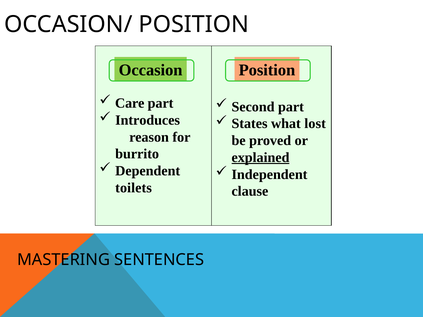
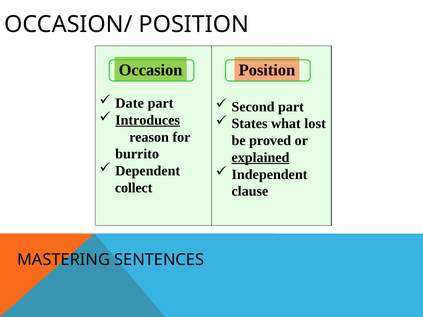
Care: Care -> Date (130, 103)
Introduces underline: none -> present (148, 120)
toilets: toilets -> collect (134, 188)
